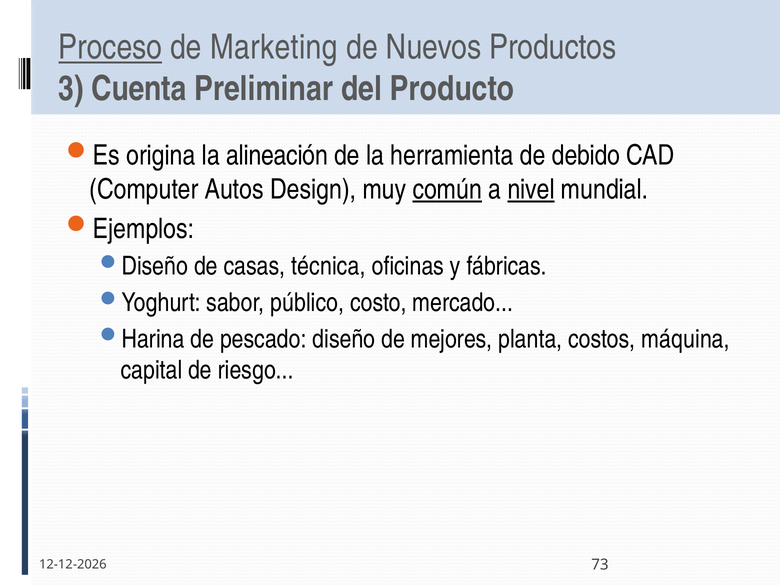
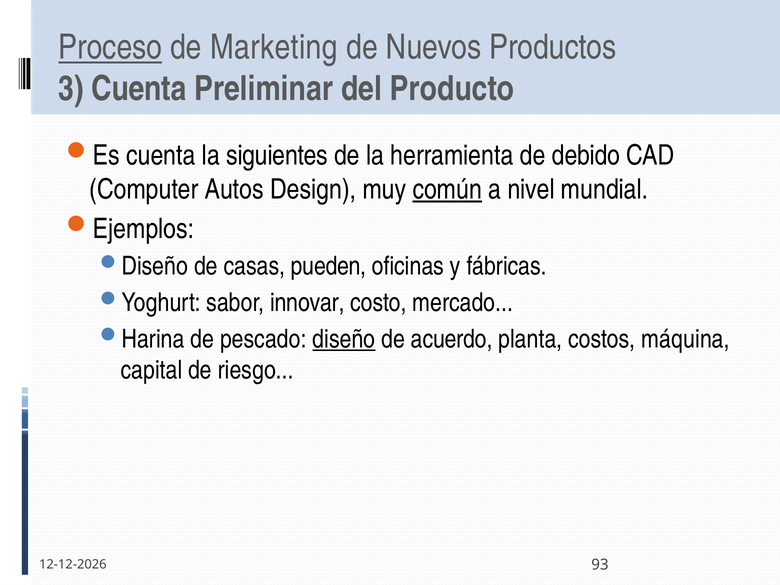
Es origina: origina -> cuenta (161, 156)
alineación: alineación -> siguientes (277, 156)
nivel underline: present -> none (531, 189)
técnica: técnica -> pueden (329, 266)
público: público -> innovar (307, 303)
diseño underline: none -> present (344, 339)
mejores: mejores -> acuerdo (452, 339)
73: 73 -> 93 (600, 565)
